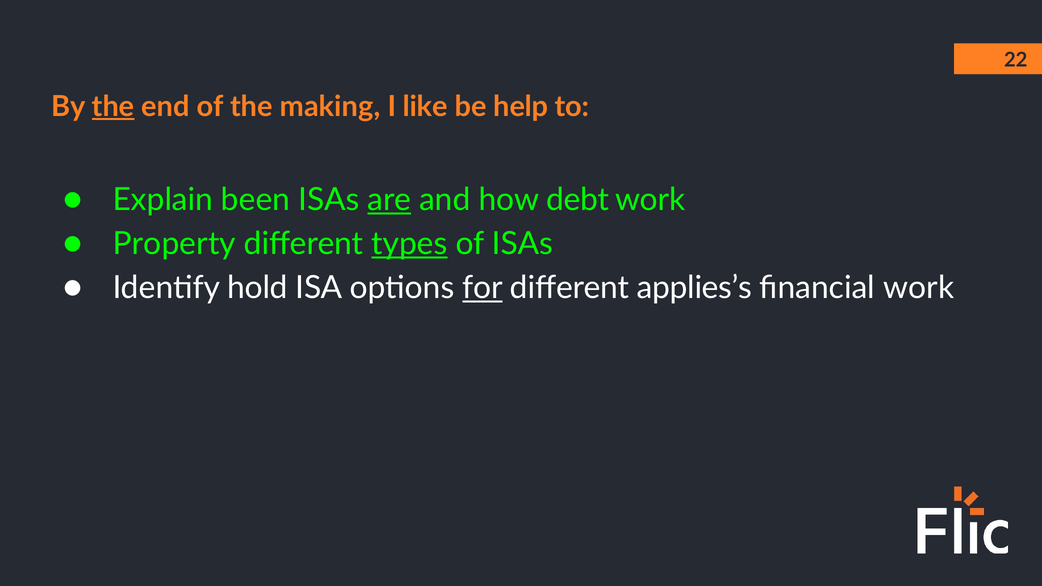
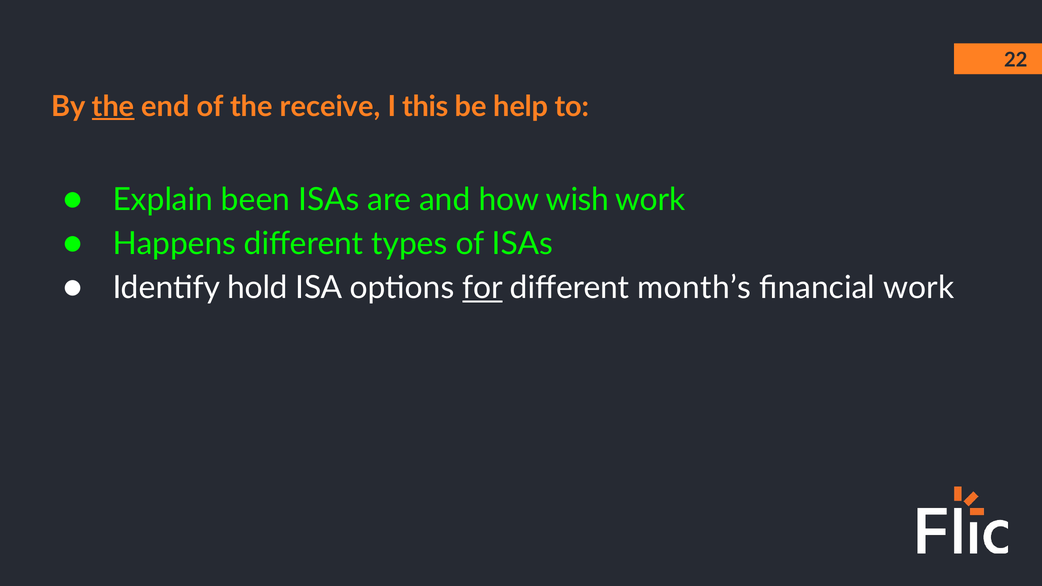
making: making -> receive (330, 107)
like: like -> this (425, 107)
are underline: present -> none (389, 200)
debt: debt -> wish (578, 200)
Property: Property -> Happens (174, 244)
types underline: present -> none (410, 244)
applies’s: applies’s -> month’s (694, 288)
